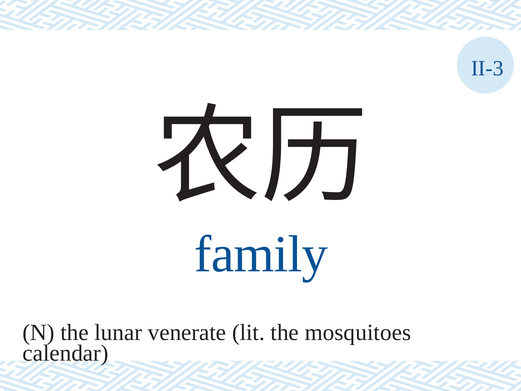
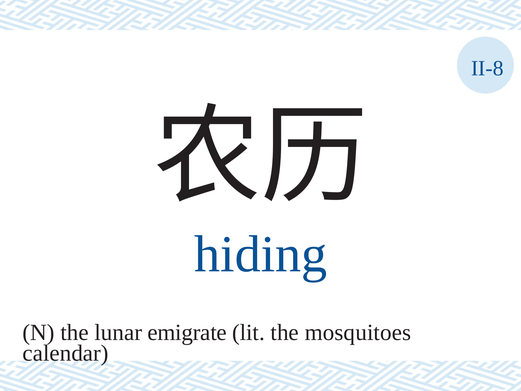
II-3: II-3 -> II-8 (487, 68)
family: family -> hiding (261, 254)
venerate: venerate -> emigrate (187, 332)
